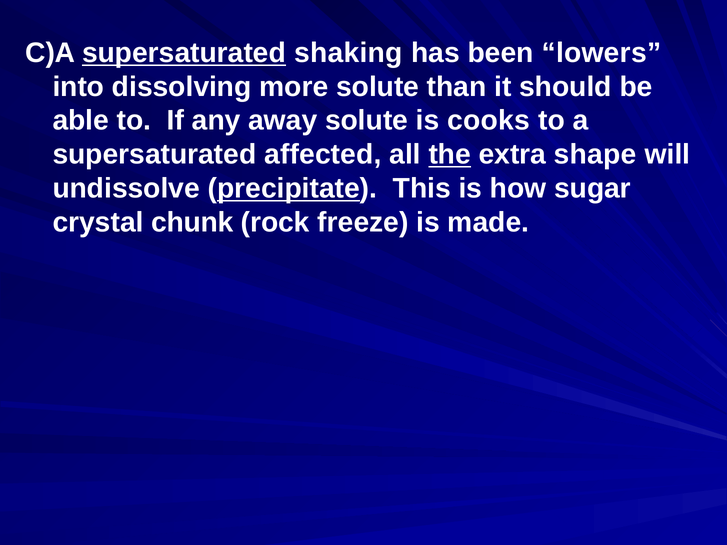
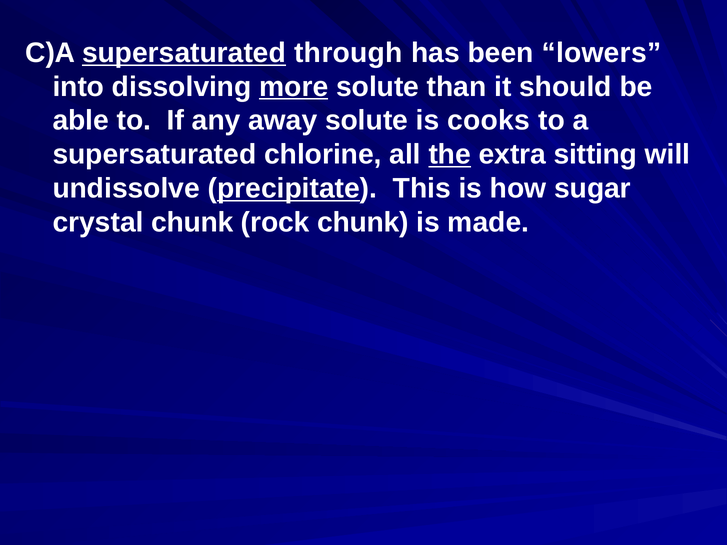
shaking: shaking -> through (348, 53)
more underline: none -> present (294, 87)
affected: affected -> chlorine (323, 155)
shape: shape -> sitting (596, 155)
rock freeze: freeze -> chunk (363, 223)
